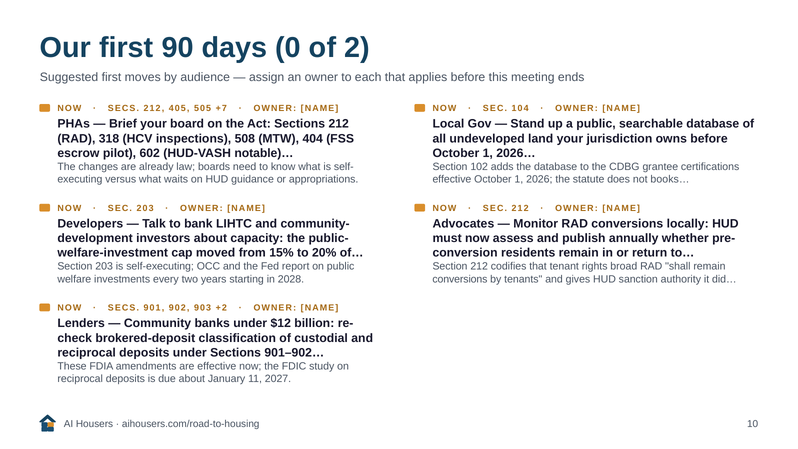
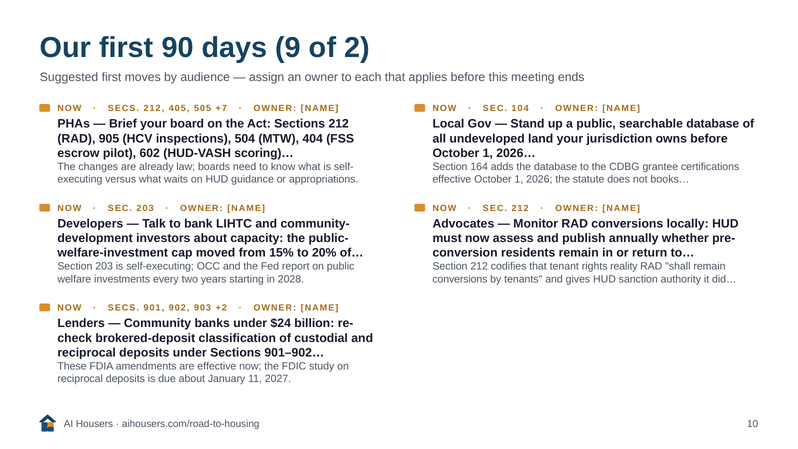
0: 0 -> 9 (288, 47)
318: 318 -> 905 (109, 138)
508: 508 -> 504 (245, 138)
notable)…: notable)… -> scoring)… (264, 153)
102: 102 -> 164 (479, 167)
broad: broad -> reality (624, 266)
$12: $12 -> $24 (281, 323)
